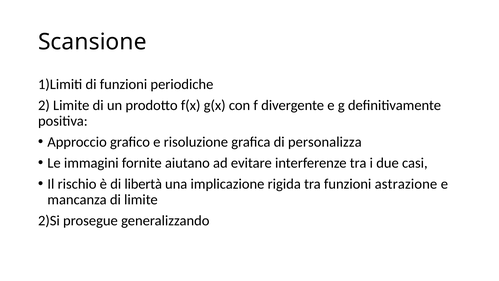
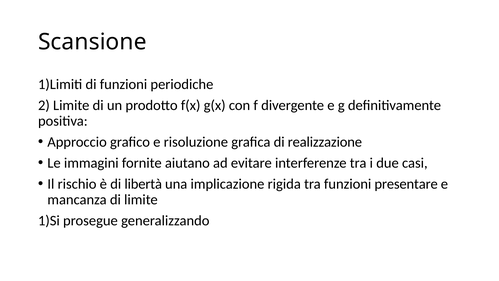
personalizza: personalizza -> realizzazione (325, 142)
astrazione: astrazione -> presentare (406, 184)
2)Si: 2)Si -> 1)Si (49, 220)
